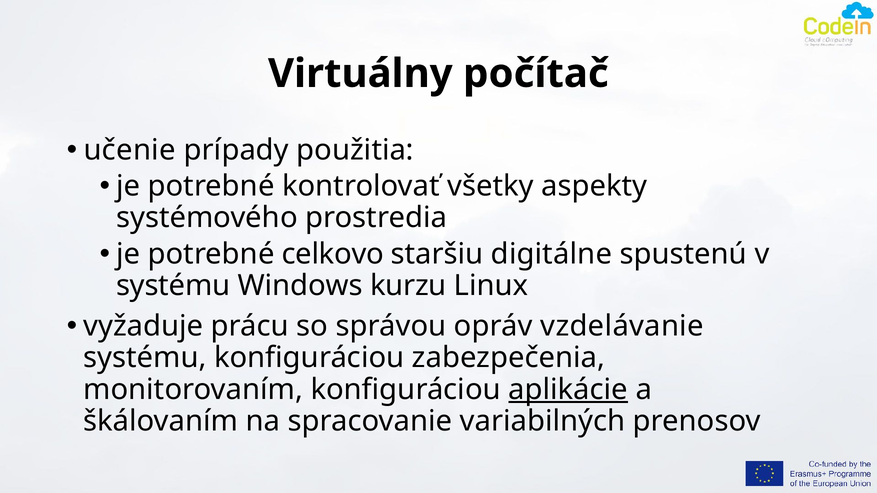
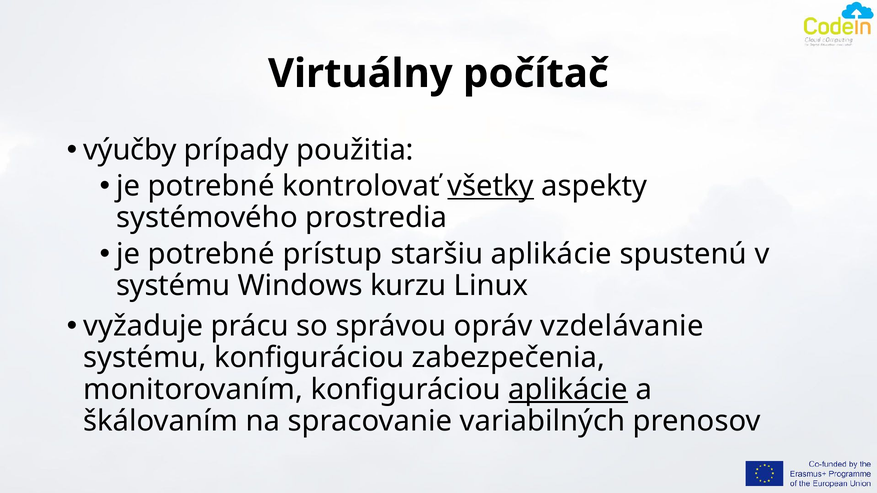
učenie: učenie -> výučby (130, 150)
všetky underline: none -> present (491, 186)
celkovo: celkovo -> prístup (332, 254)
staršiu digitálne: digitálne -> aplikácie (551, 254)
